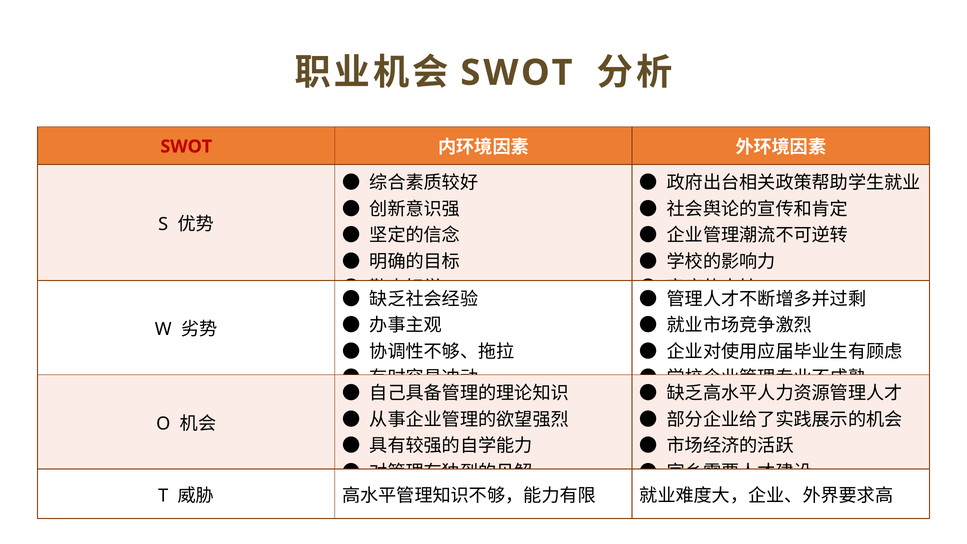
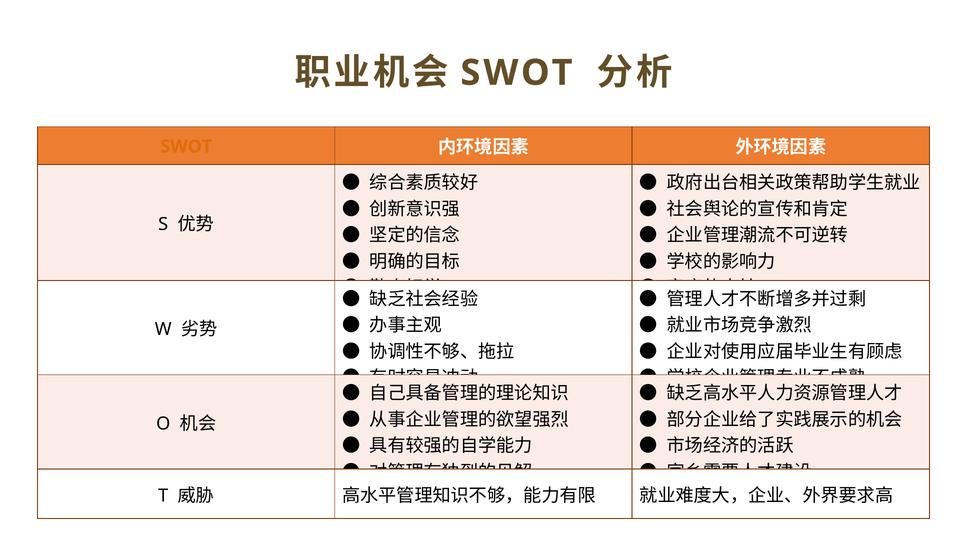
SWOT colour: red -> orange (186, 147)
